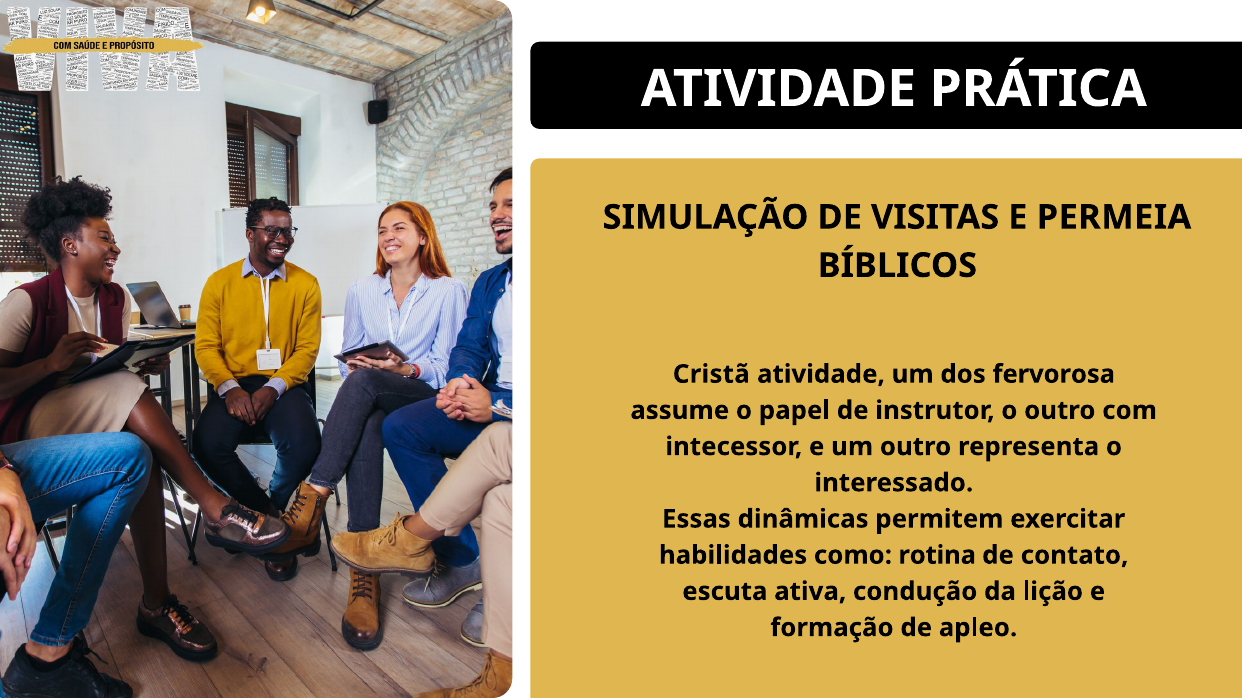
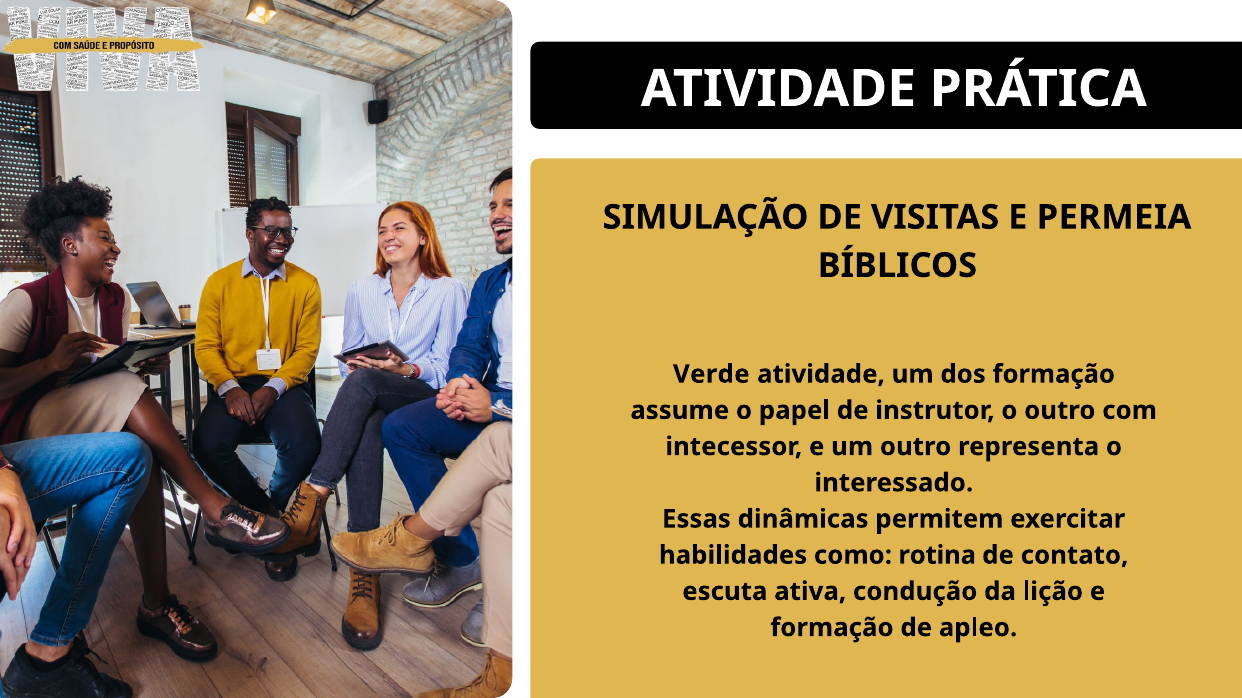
Cristã: Cristã -> Verde (711, 375)
dos fervorosa: fervorosa -> formação (1054, 375)
